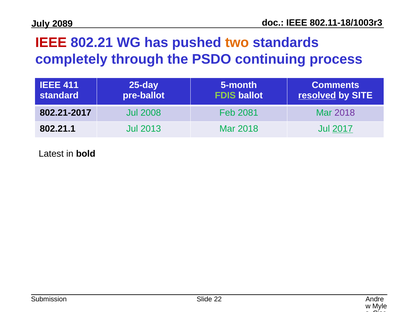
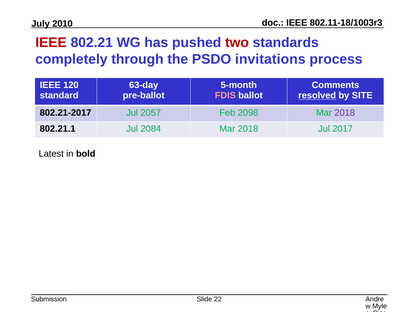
2089: 2089 -> 2010 (62, 24)
two colour: orange -> red (237, 42)
continuing: continuing -> invitations (270, 59)
411: 411 -> 120 (71, 85)
25-day: 25-day -> 63-day (144, 85)
FDIS colour: light green -> pink (225, 95)
2008: 2008 -> 2057 (151, 113)
2081: 2081 -> 2098 (248, 113)
2013: 2013 -> 2084 (151, 129)
2017 underline: present -> none (343, 129)
